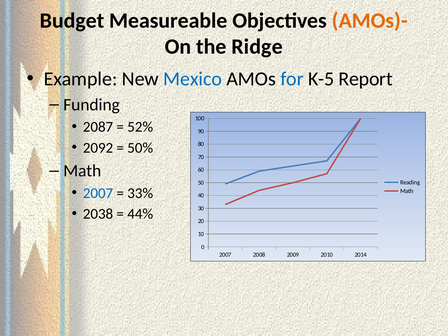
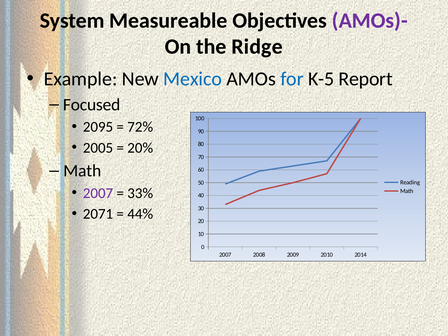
Budget: Budget -> System (72, 21)
AMOs)- colour: orange -> purple (370, 21)
Funding: Funding -> Focused (92, 105)
2087: 2087 -> 2095 (98, 127)
52%: 52% -> 72% (140, 127)
2092: 2092 -> 2005 (98, 148)
50%: 50% -> 20% (140, 148)
2007 colour: blue -> purple (98, 193)
2038: 2038 -> 2071 (98, 214)
